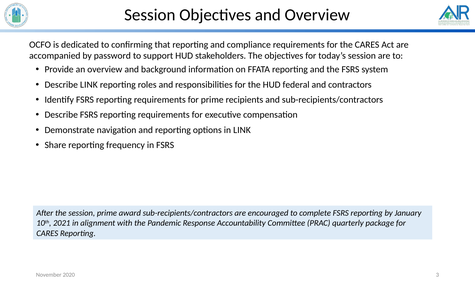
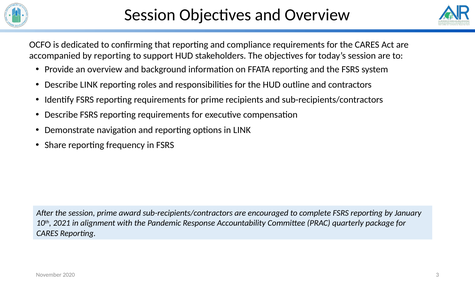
by password: password -> reporting (112, 56)
federal: federal -> outline (296, 85)
